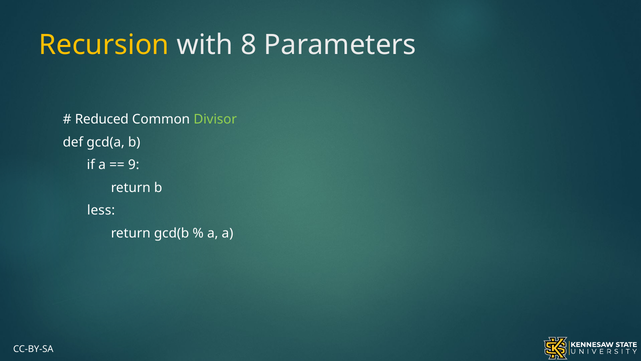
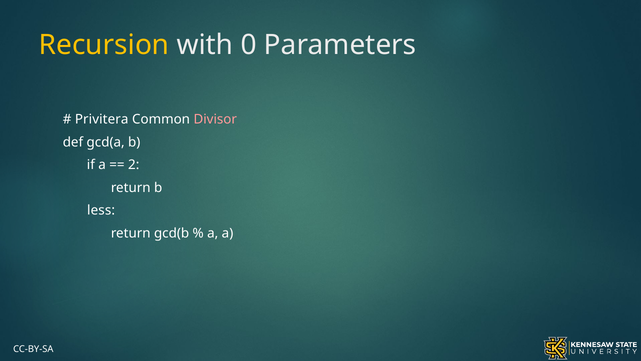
8: 8 -> 0 (249, 45)
Reduced: Reduced -> Privitera (102, 119)
Divisor colour: light green -> pink (215, 119)
9: 9 -> 2 (134, 165)
